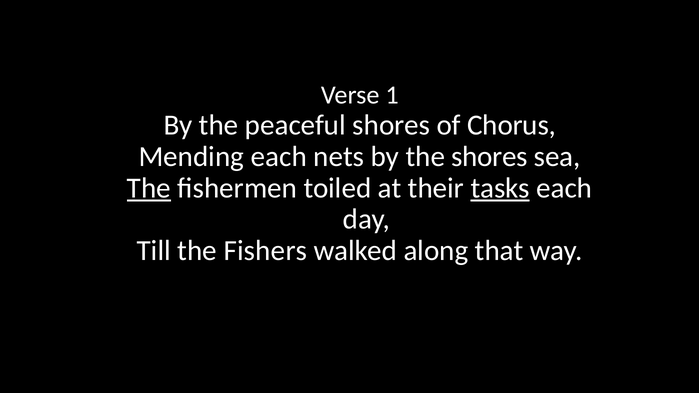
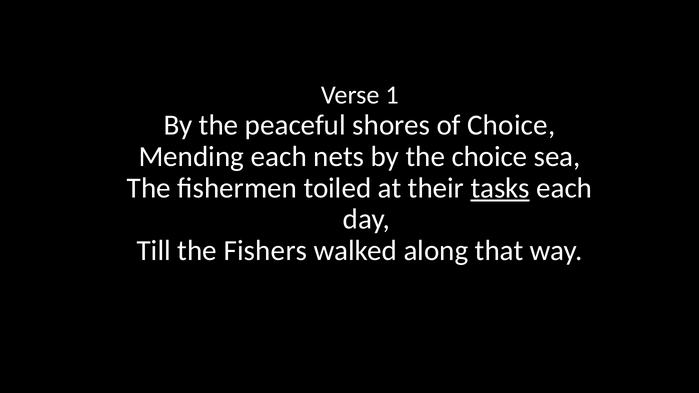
of Chorus: Chorus -> Choice (511, 125)
the shores: shores -> choice (489, 157)
The underline: present -> none (149, 188)
